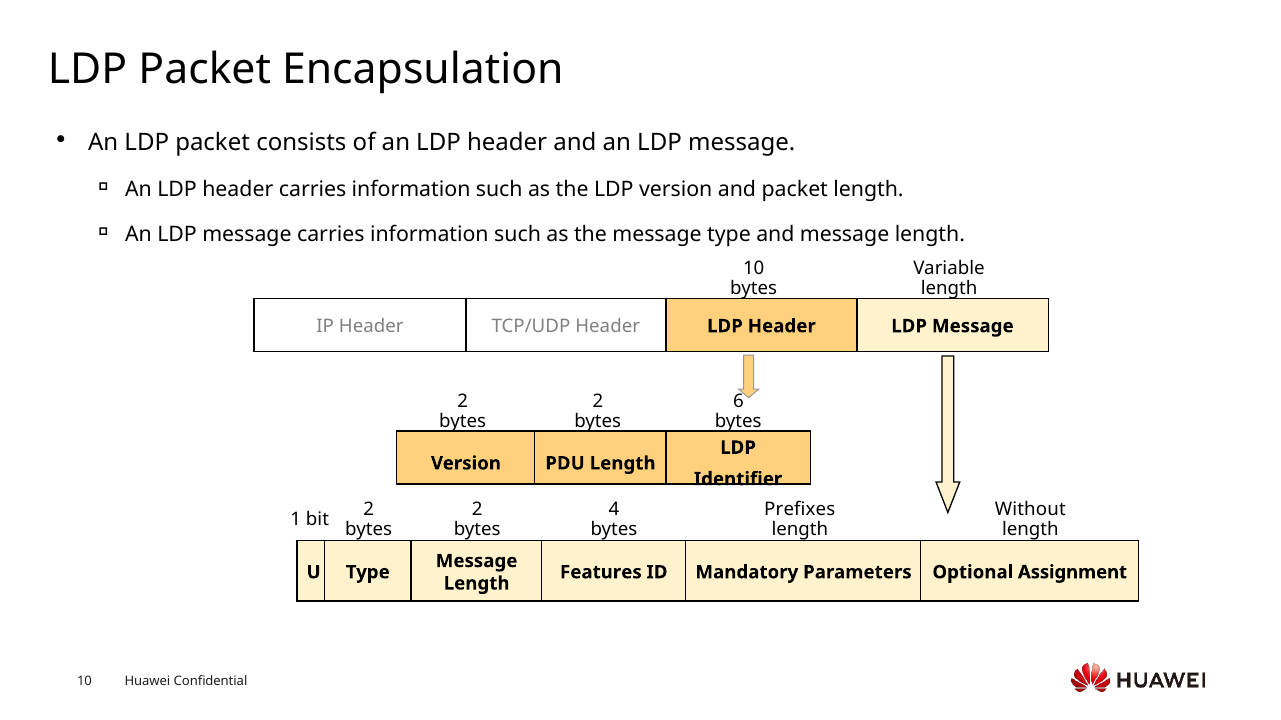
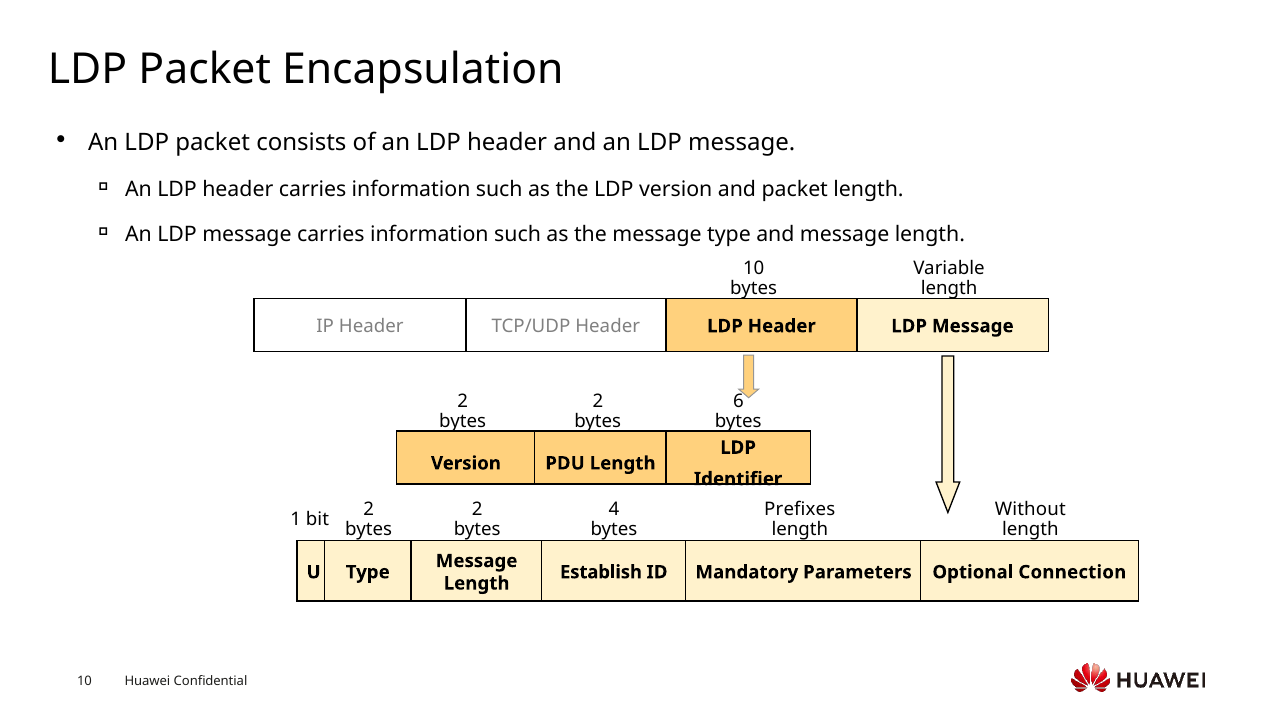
Features: Features -> Establish (601, 573)
Assignment: Assignment -> Connection (1072, 573)
